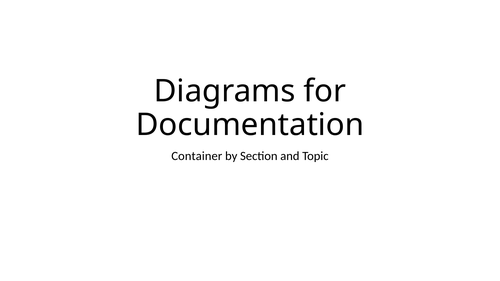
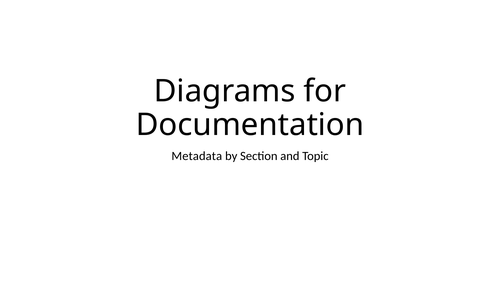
Container: Container -> Metadata (197, 156)
